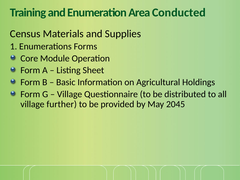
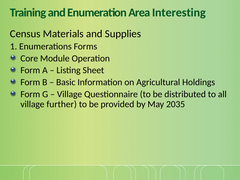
Conducted: Conducted -> Interesting (179, 12)
2045: 2045 -> 2035 (176, 104)
